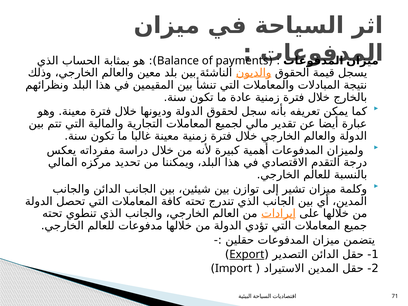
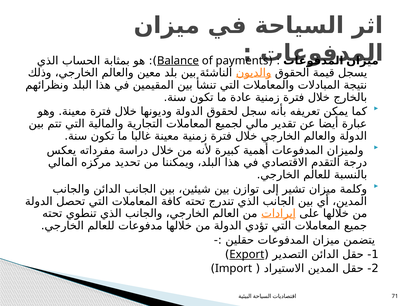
Balance underline: none -> present (178, 61)
